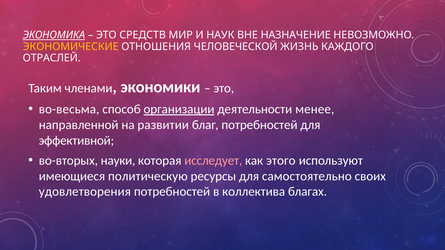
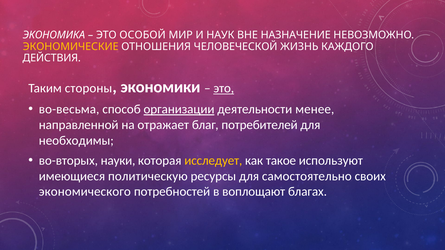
ЭКОНОМИКА underline: present -> none (54, 35)
СРЕДСТВ: СРЕДСТВ -> ОСОБОЙ (143, 35)
ОТРАСЛЕЙ: ОТРАСЛЕЙ -> ДЕЙСТВИЯ (52, 58)
членами: членами -> стороны (88, 88)
это underline: none -> present (224, 88)
развитии: развитии -> отражает (163, 125)
благ потребностей: потребностей -> потребителей (260, 125)
эффективной: эффективной -> необходимы (76, 141)
исследует colour: pink -> yellow (213, 161)
этого: этого -> такое (281, 161)
удовлетворения: удовлетворения -> экономического (85, 192)
коллектива: коллектива -> воплощают (254, 192)
